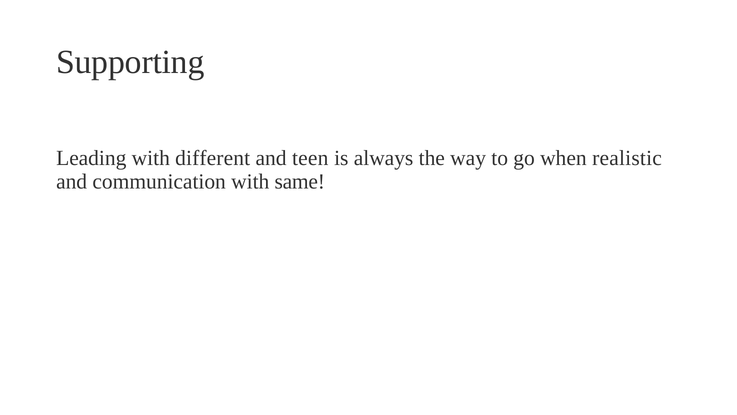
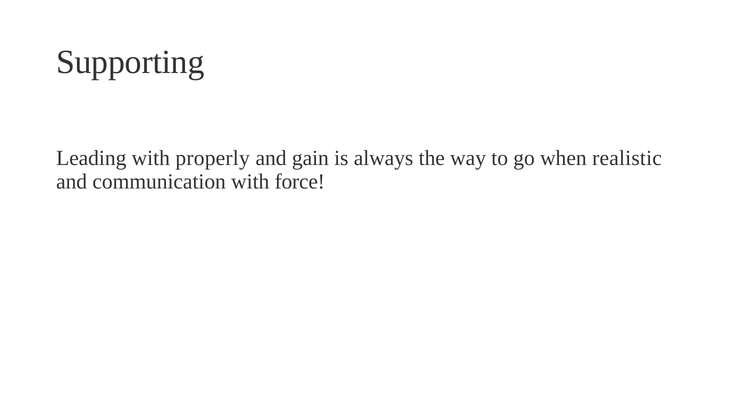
different: different -> properly (213, 158)
teen: teen -> gain (310, 158)
same: same -> force (300, 181)
